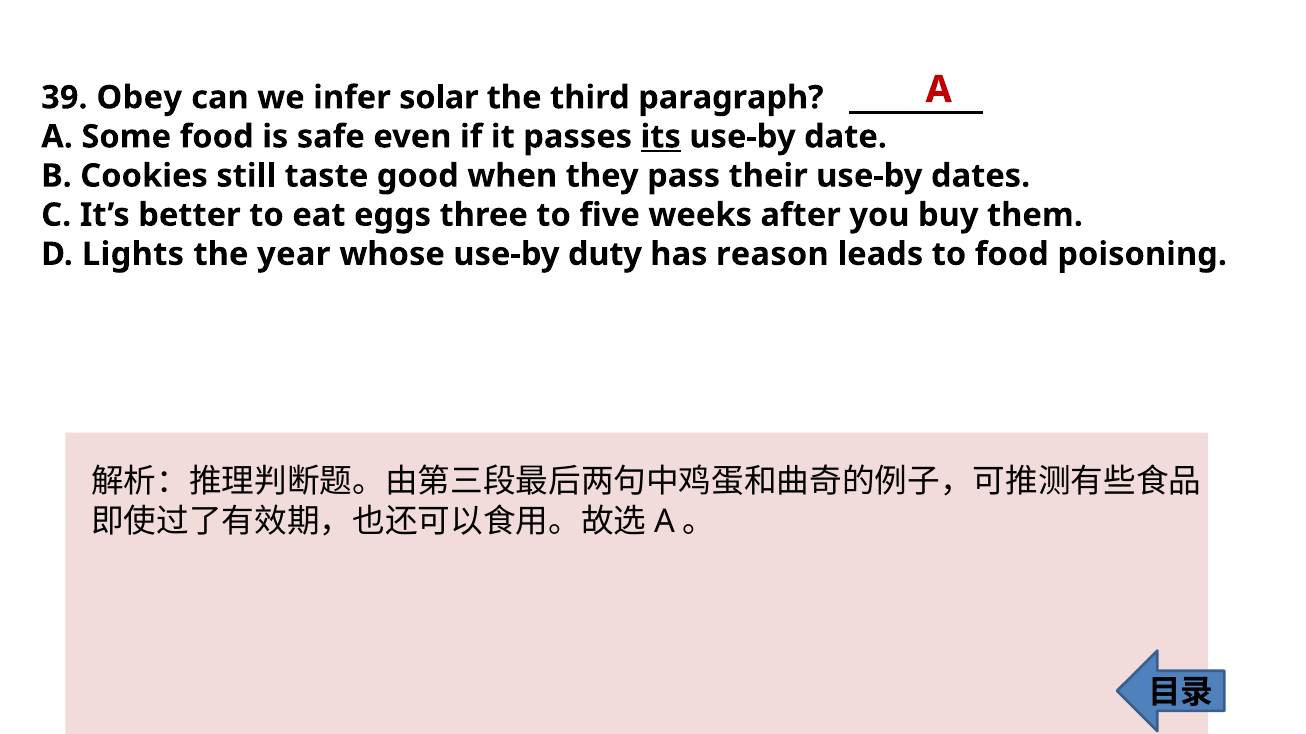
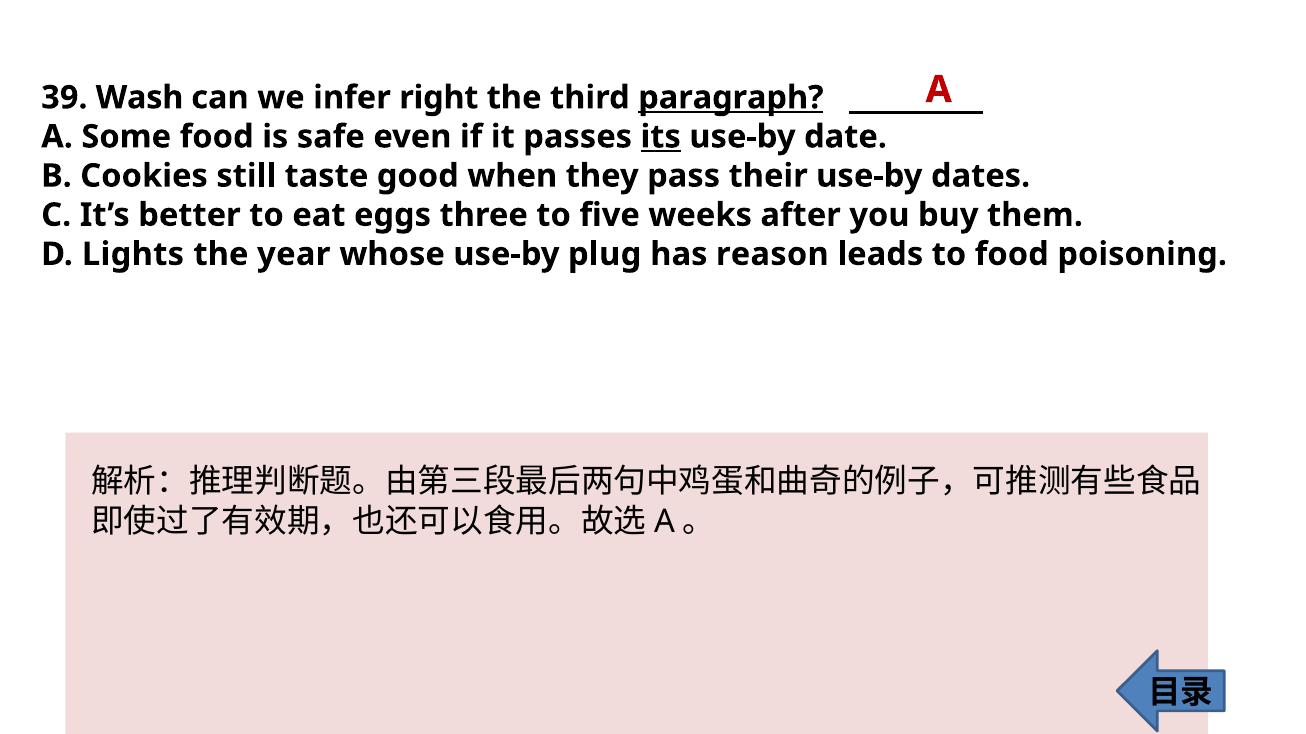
Obey: Obey -> Wash (140, 98)
solar: solar -> right (439, 98)
paragraph underline: none -> present (731, 98)
duty: duty -> plug (605, 254)
